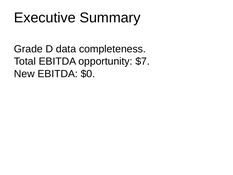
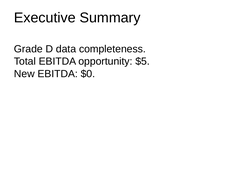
$7: $7 -> $5 (143, 61)
